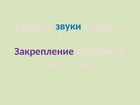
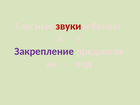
звуки colour: blue -> red (68, 26)
